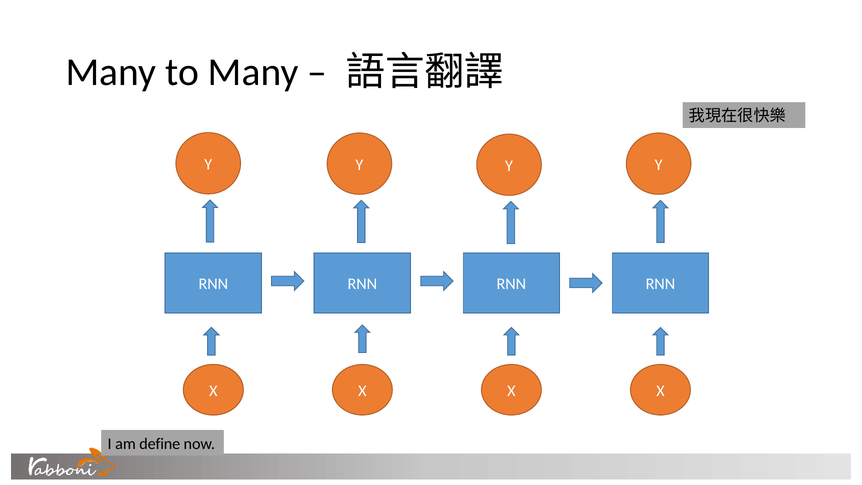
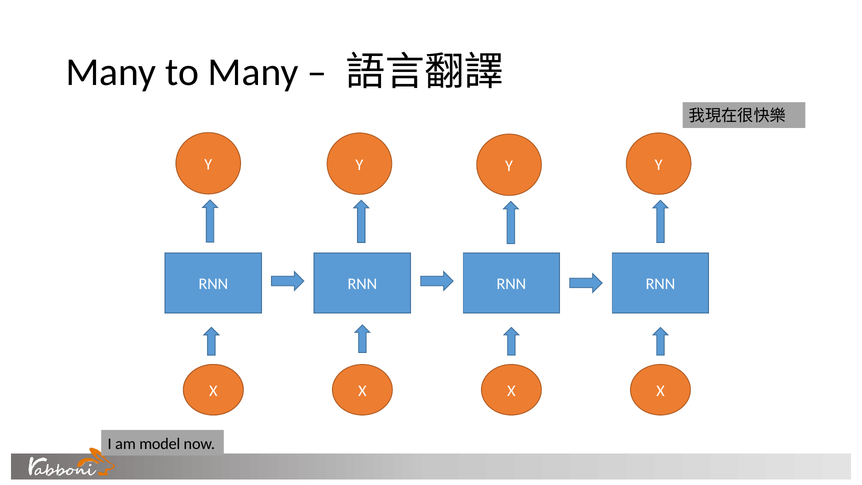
define: define -> model (160, 444)
